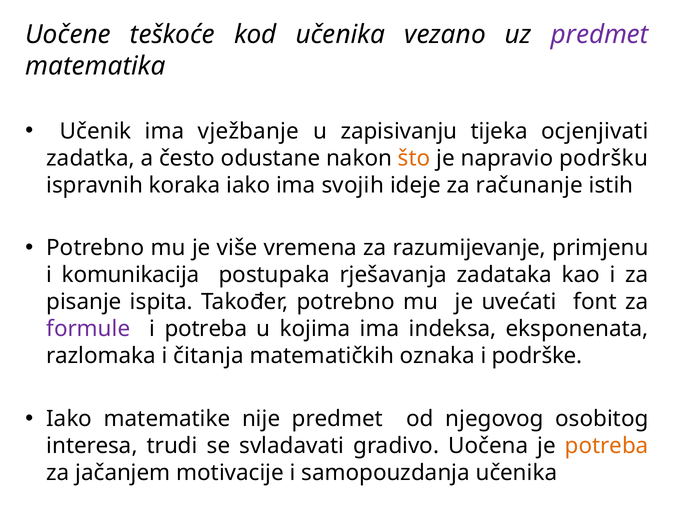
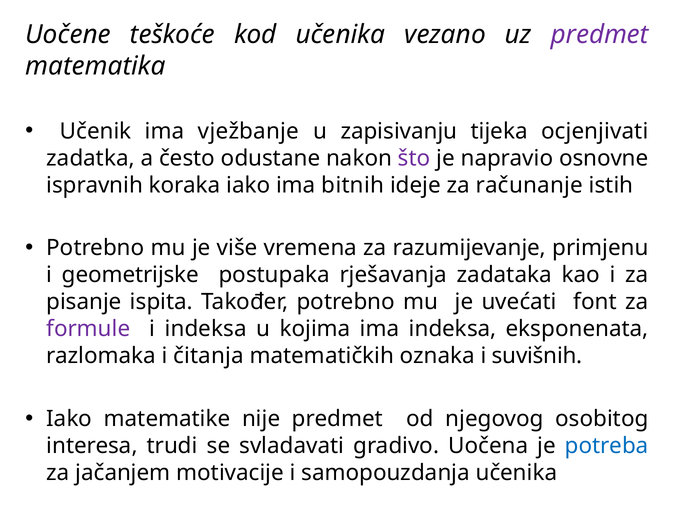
što colour: orange -> purple (414, 158)
podršku: podršku -> osnovne (604, 158)
svojih: svojih -> bitnih (353, 185)
komunikacija: komunikacija -> geometrijske (130, 275)
i potreba: potreba -> indeksa (206, 329)
podrške: podrške -> suvišnih (537, 356)
potreba colour: orange -> blue (607, 445)
